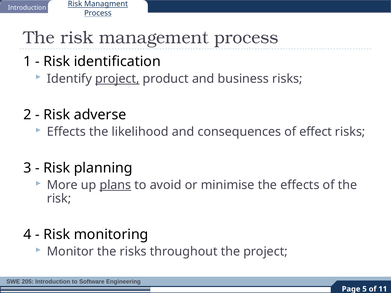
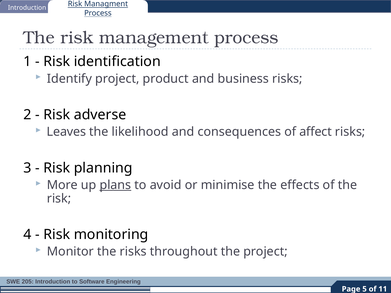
project underline: present -> none (117, 79)
Effects: Effects -> Leaves (66, 132)
effect: effect -> affect (316, 132)
